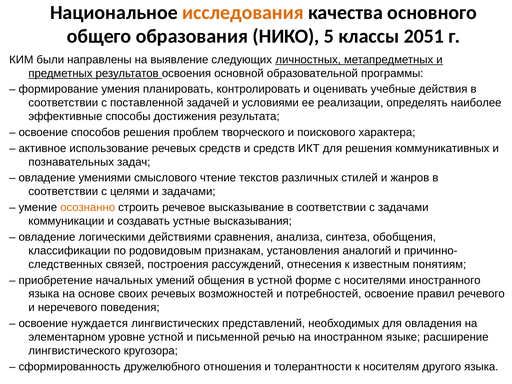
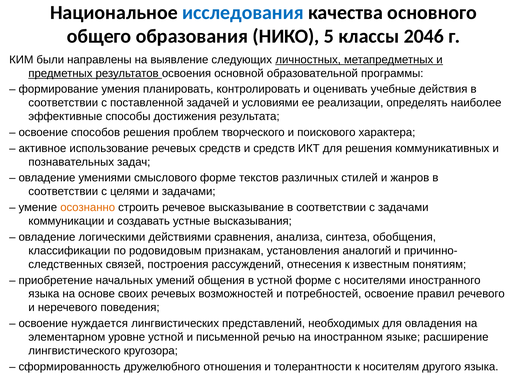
исследования colour: orange -> blue (243, 12)
2051: 2051 -> 2046 (424, 36)
смыслового чтение: чтение -> форме (218, 178)
